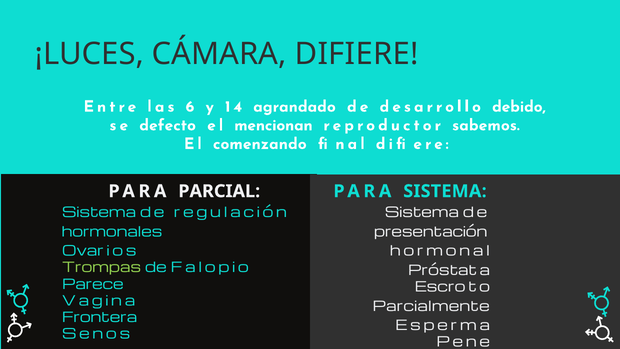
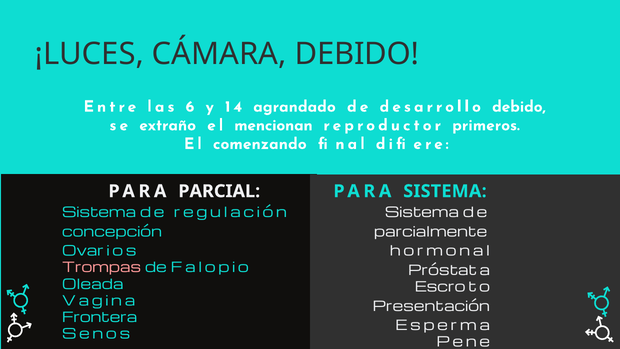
CÁMARA DIFIERE: DIFIERE -> DEBIDO (357, 54)
defecto: defecto -> extraño (168, 125)
sabemos: sabemos -> primeros (486, 125)
hormonales: hormonales -> concepción (112, 232)
presentación: presentación -> parcialmente (431, 232)
Trompas colour: light green -> pink (102, 268)
Parece: Parece -> Oleada (93, 284)
Parcialmente: Parcialmente -> Presentación (431, 306)
